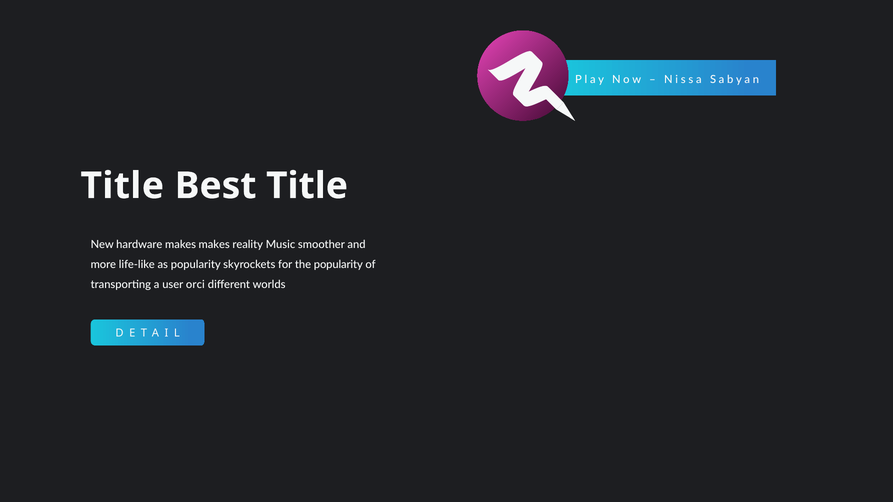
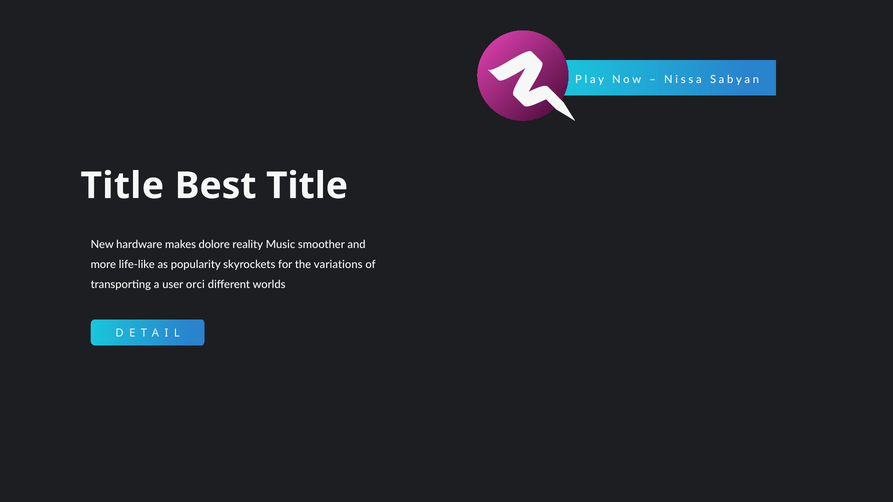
makes makes: makes -> dolore (214, 245)
the popularity: popularity -> variations (338, 265)
